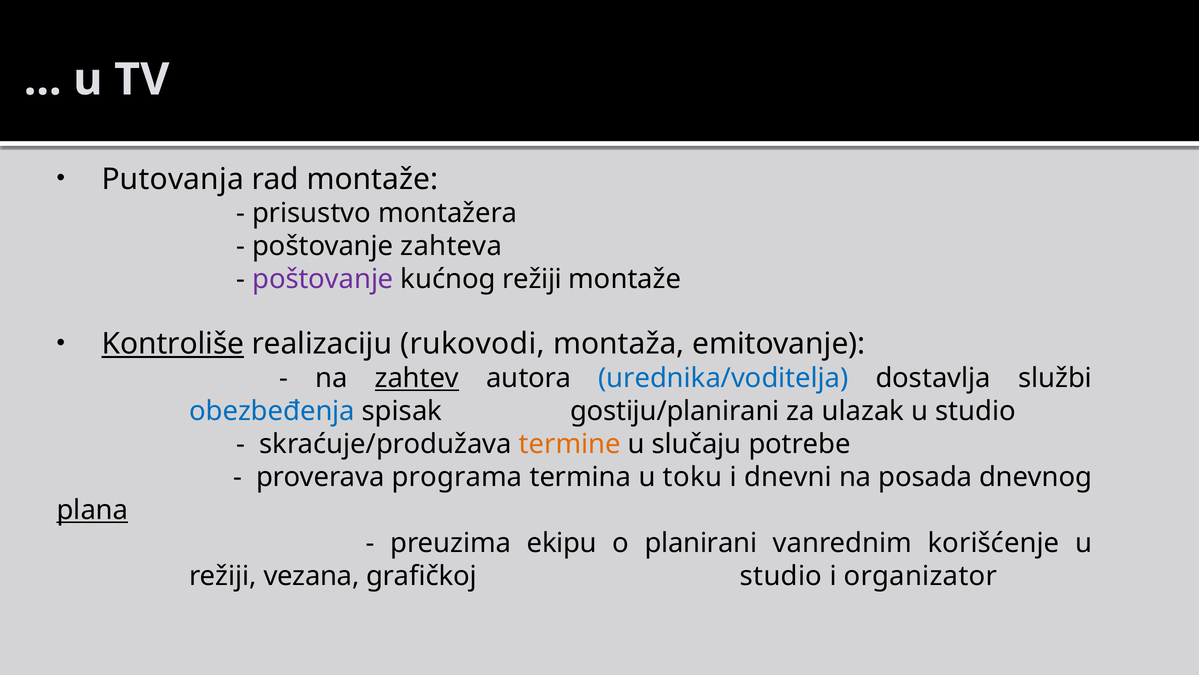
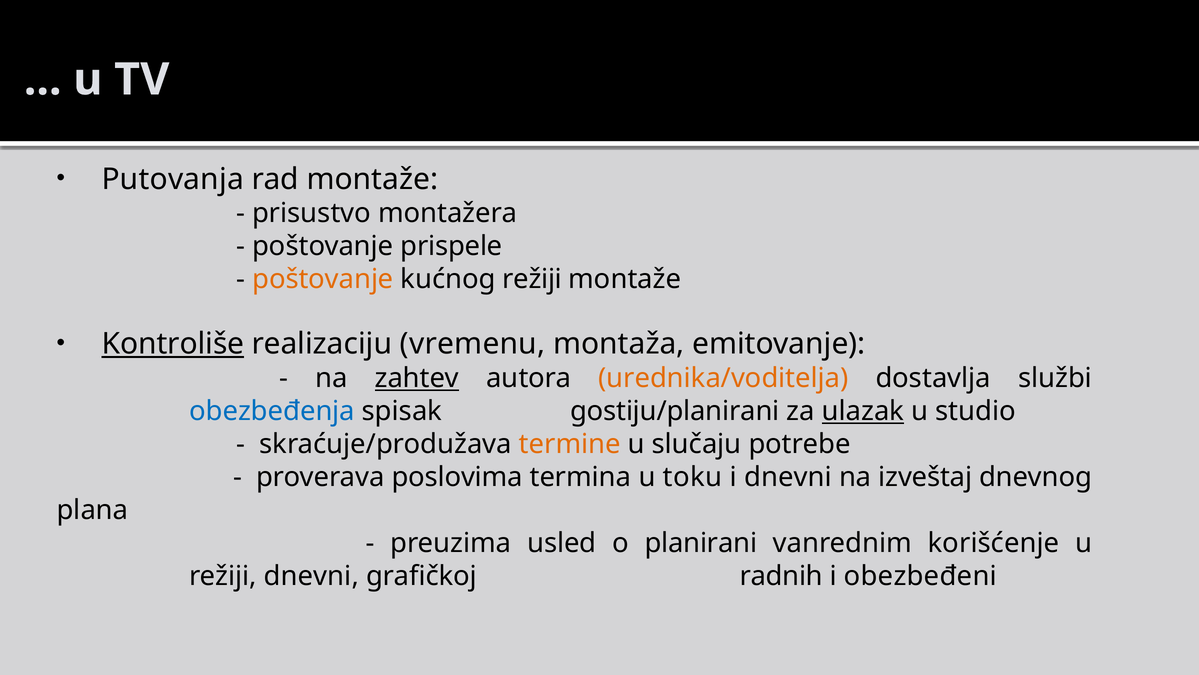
zahteva: zahteva -> prispele (451, 246)
poštovanje colour: purple -> orange (323, 279)
rukovodi: rukovodi -> vremenu (473, 344)
urednika/voditelja colour: blue -> orange (723, 378)
ulazak underline: none -> present (863, 411)
programa: programa -> poslovima (457, 477)
posada: posada -> izveštaj (925, 477)
plana underline: present -> none (92, 510)
ekipu: ekipu -> usled (562, 543)
režiji vezana: vezana -> dnevni (311, 576)
grafičkoj studio: studio -> radnih (781, 576)
organizator: organizator -> obezbeđeni (920, 576)
